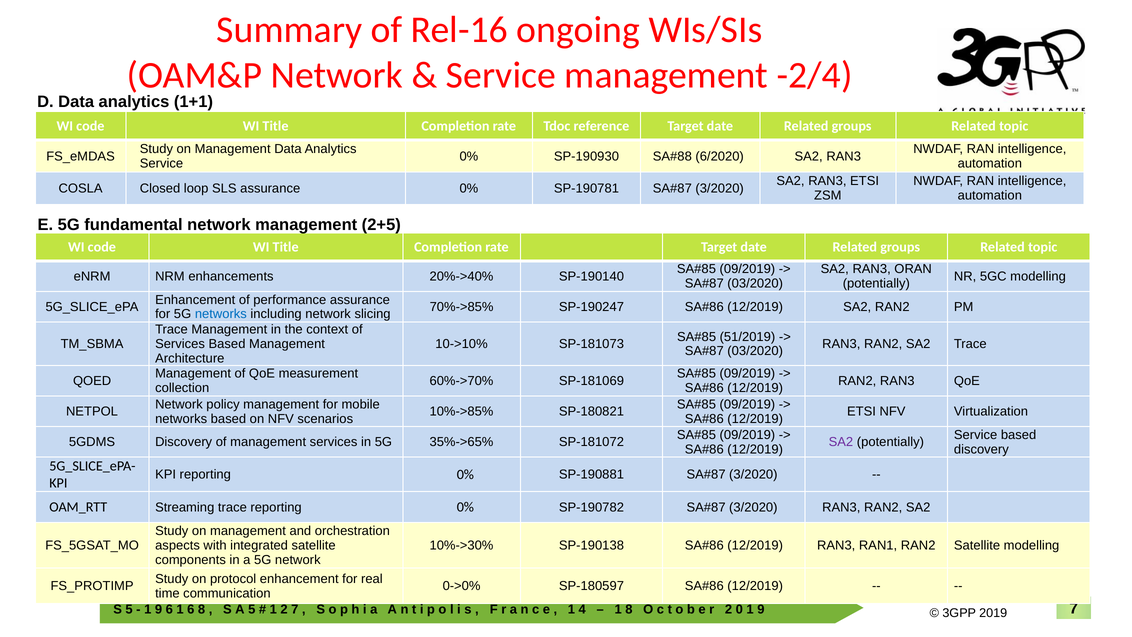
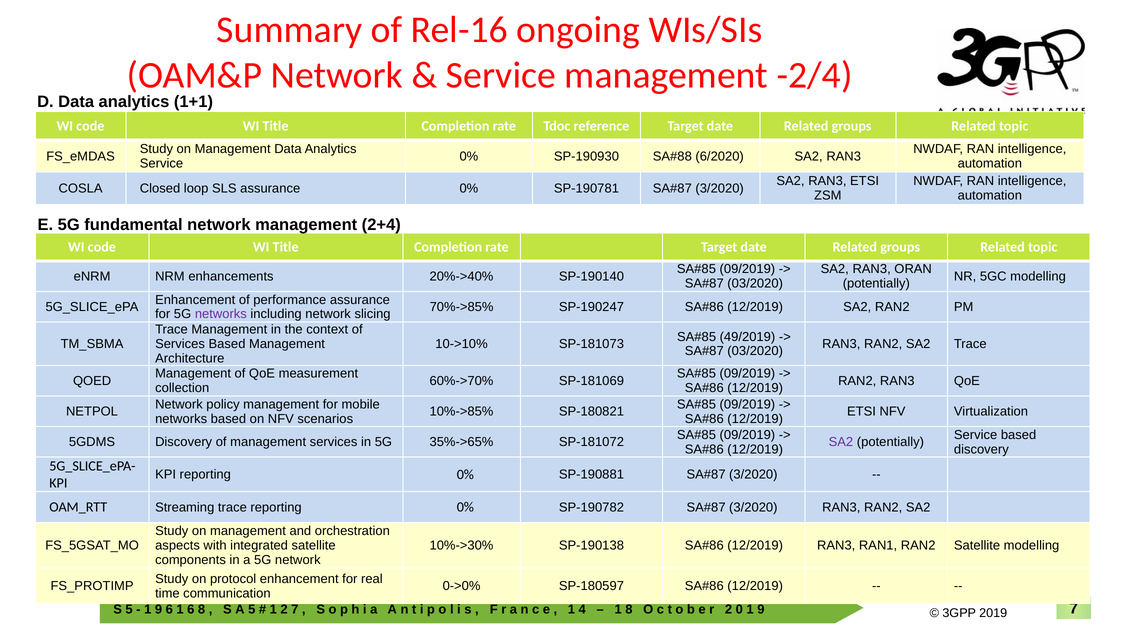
2+5: 2+5 -> 2+4 (381, 225)
networks colour: blue -> purple (221, 314)
51/2019: 51/2019 -> 49/2019 (747, 337)
